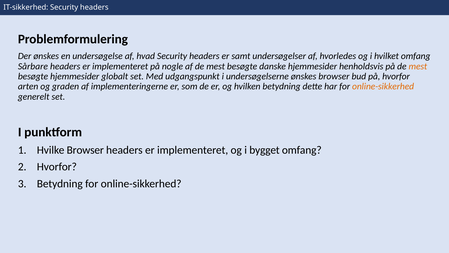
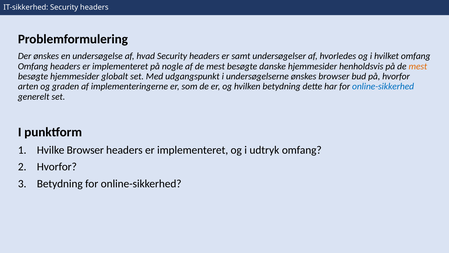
Sårbare: Sårbare -> Omfang (33, 66)
online-sikkerhed colour: orange -> blue (383, 86)
bygget: bygget -> udtryk (264, 150)
